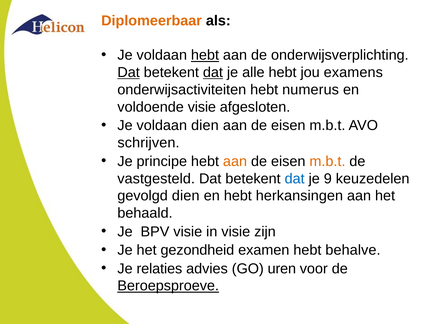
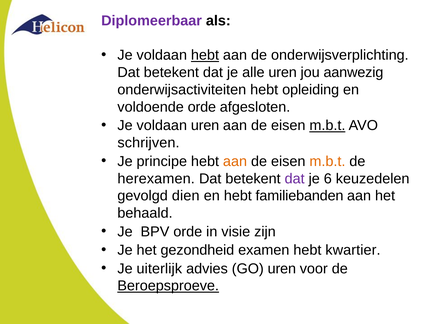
Diplomeerbaar colour: orange -> purple (152, 21)
Dat underline: present -> none (129, 73)
dat underline: present -> none (213, 73)
alle hebt: hebt -> uren (283, 73)
examens: examens -> aanwezig (353, 73)
numerus: numerus -> opleiding (311, 90)
voldoende visie: visie -> orde (202, 107)
voldaan dien: dien -> uren (205, 126)
m.b.t underline: none -> present (327, 126)
vastgesteld: vastgesteld -> herexamen (156, 179)
dat colour: blue -> purple (295, 179)
9: 9 -> 6 (328, 179)
herkansingen: herkansingen -> familiebanden (300, 196)
BPV visie: visie -> orde (188, 232)
behalve: behalve -> kwartier (353, 250)
relaties: relaties -> uiterlijk (159, 269)
